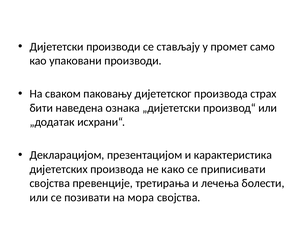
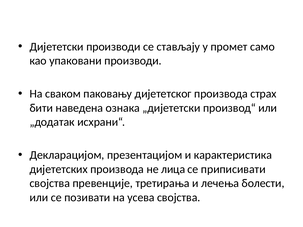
како: како -> лица (173, 169)
мора: мора -> усева (141, 198)
